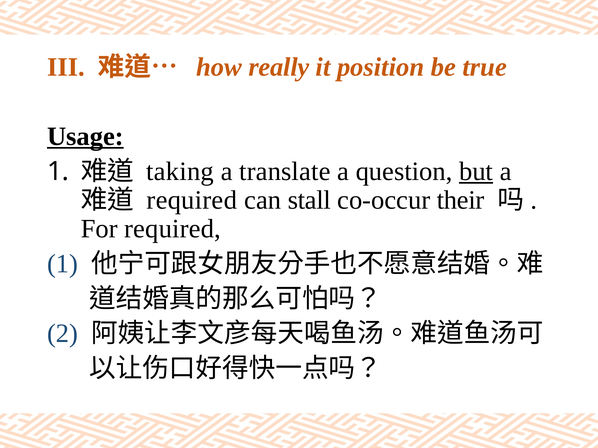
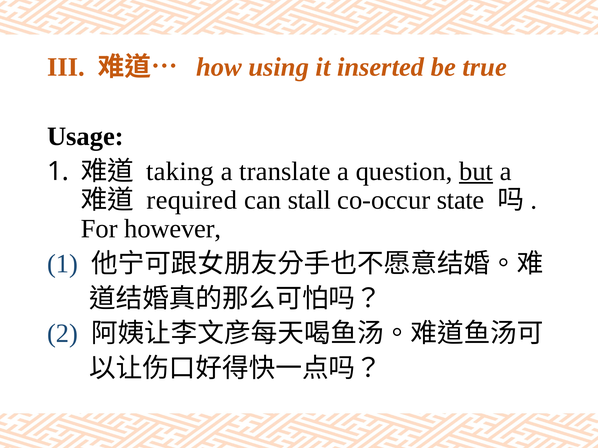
really: really -> using (279, 67)
position: position -> inserted (381, 67)
Usage underline: present -> none (85, 137)
their: their -> state (461, 200)
For required: required -> however (173, 229)
